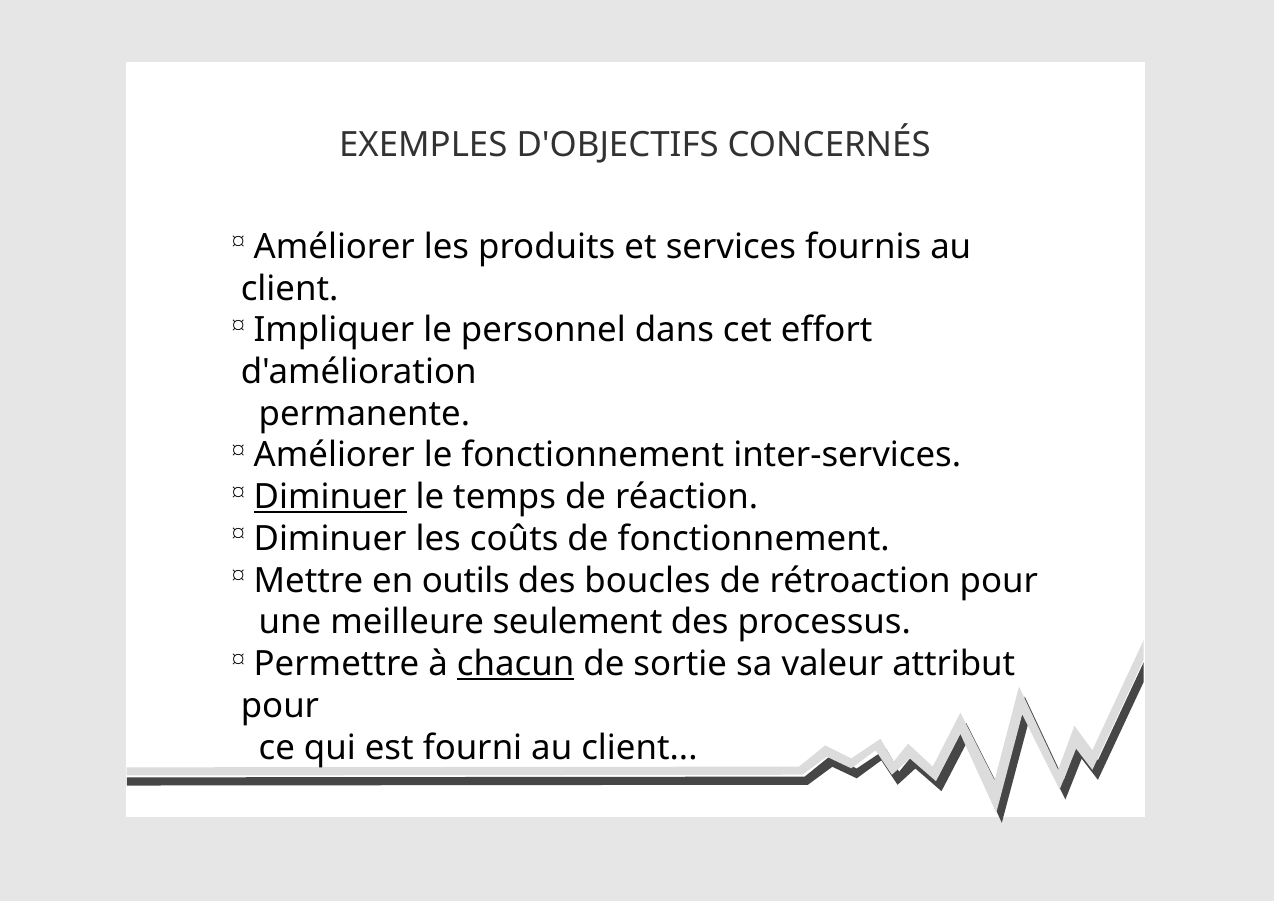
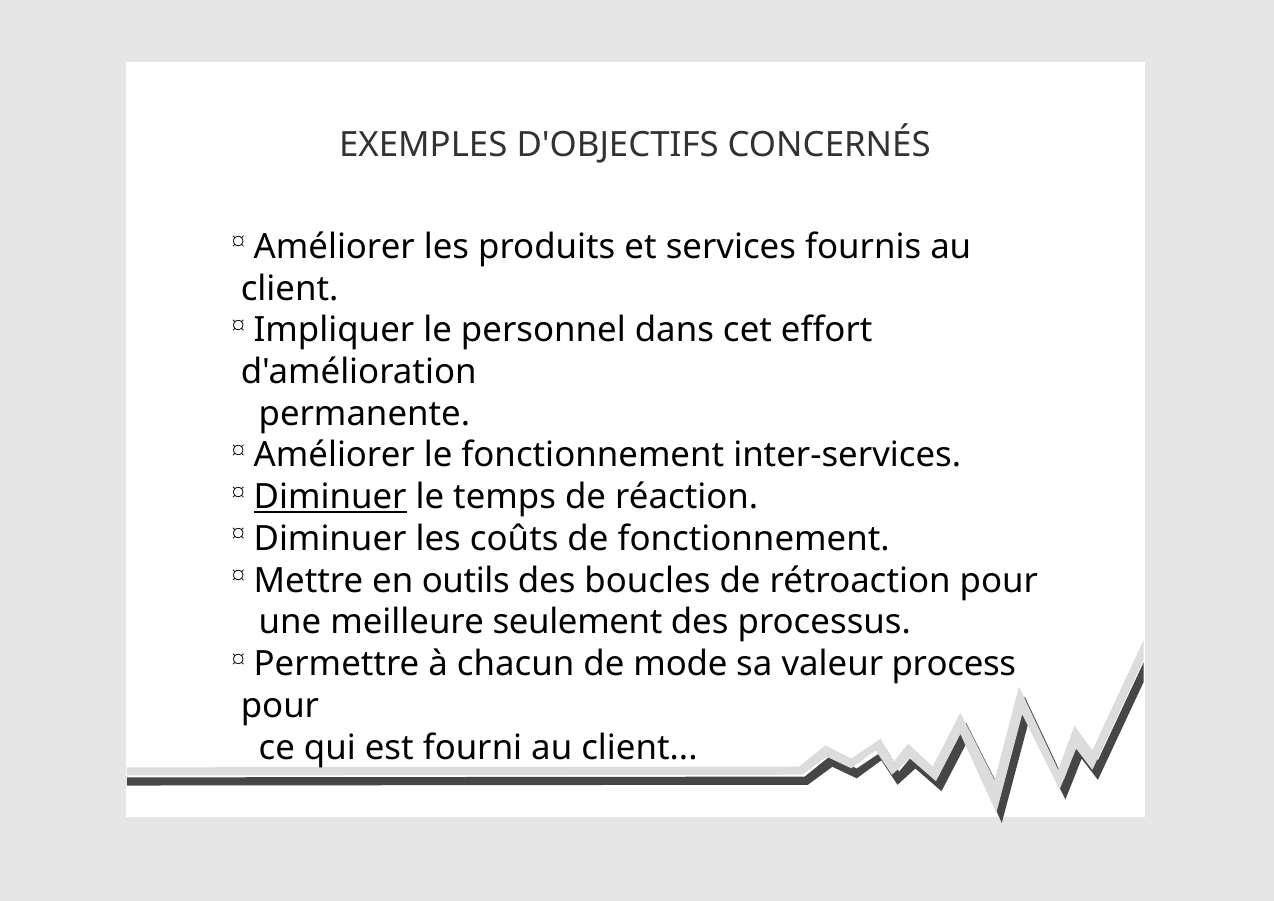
chacun underline: present -> none (516, 664)
sortie: sortie -> mode (680, 664)
attribut: attribut -> process (954, 664)
